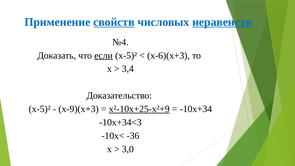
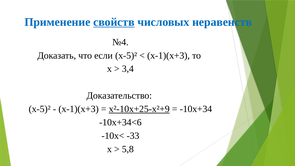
неравенств underline: present -> none (222, 22)
если underline: present -> none (104, 55)
х-6)(х+3: х-6)(х+3 -> х-1)(х+3 (168, 55)
х-9)(х+3: х-9)(х+3 -> х-1)(х+3 (79, 109)
-10х+34<3: -10х+34<3 -> -10х+34<6 (120, 122)
-36: -36 -> -33 (133, 136)
3,0: 3,0 -> 5,8 (128, 149)
